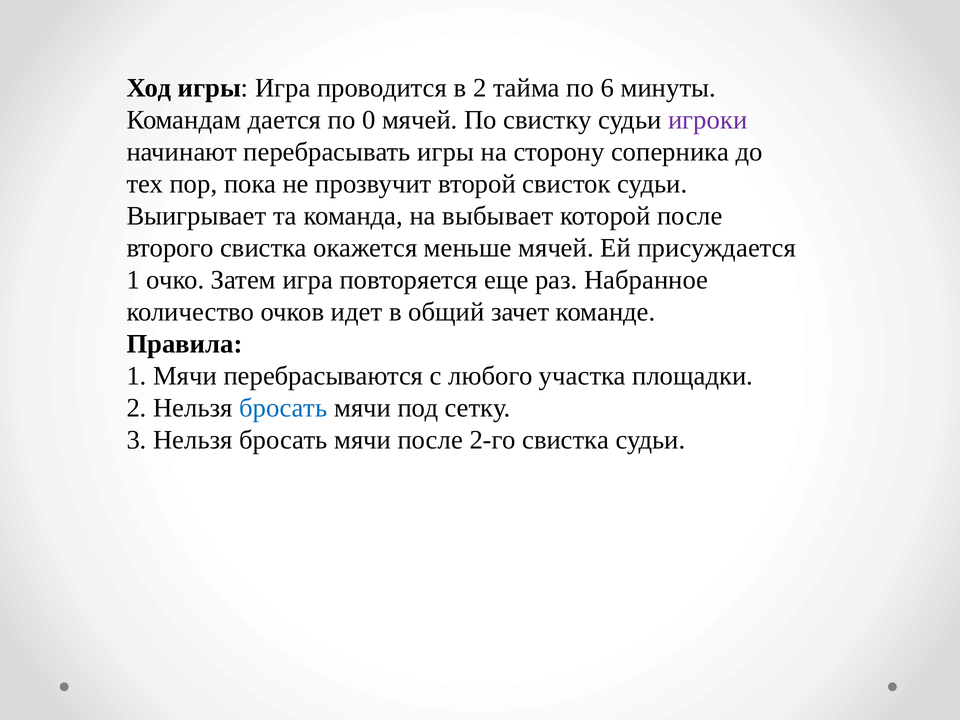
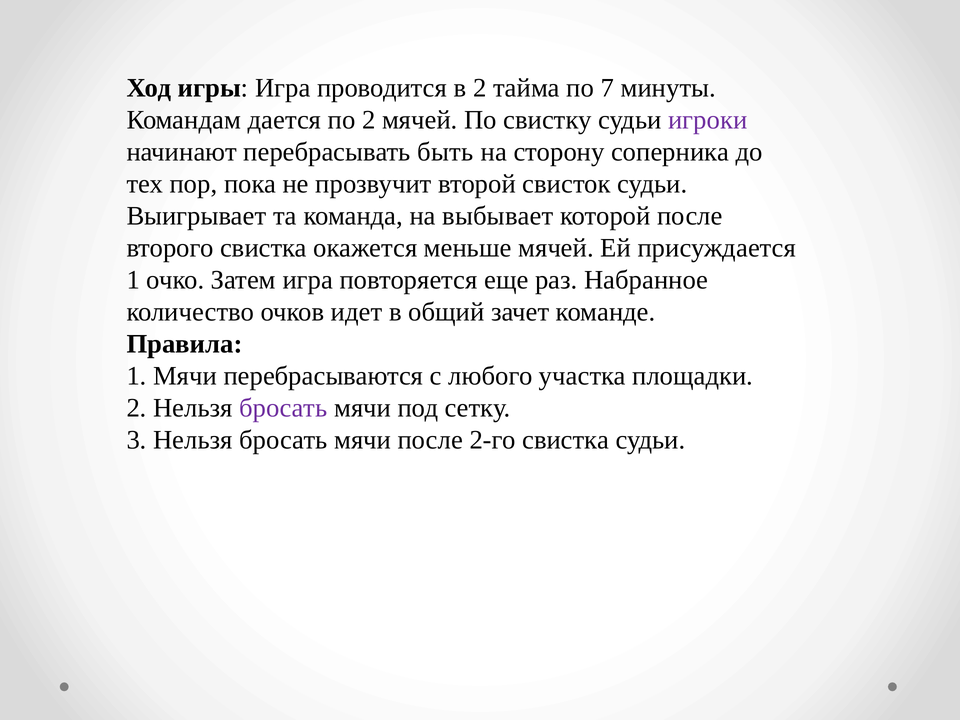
6: 6 -> 7 (607, 88)
по 0: 0 -> 2 (369, 120)
перебрасывать игры: игры -> быть (445, 152)
бросать colour: blue -> purple (283, 408)
